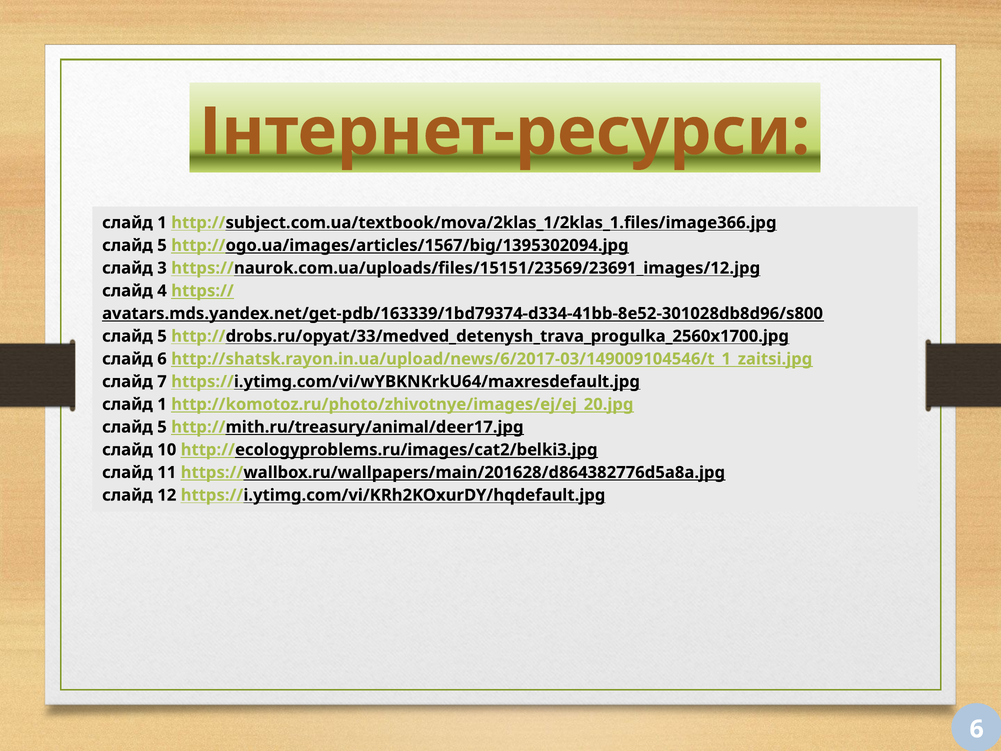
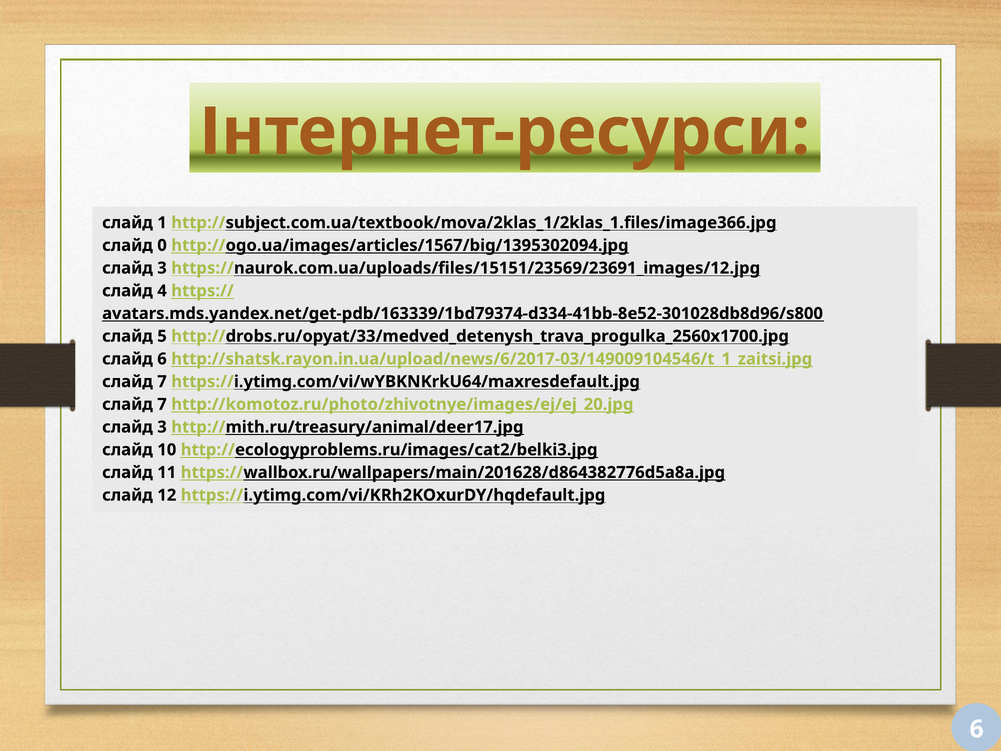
5: 5 -> 0 (162, 245)
1: 1 -> 7 (162, 404)
5: 5 -> 3 (162, 427)
